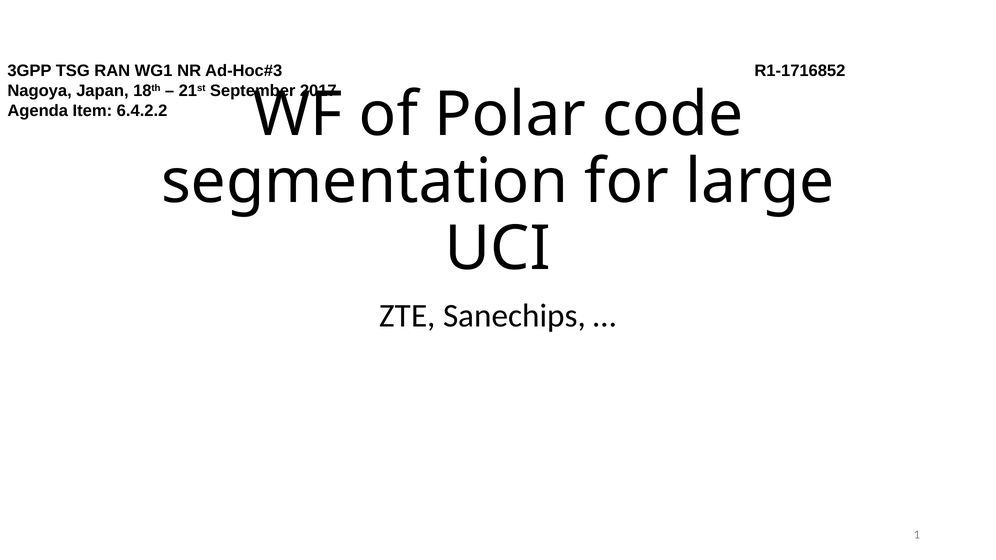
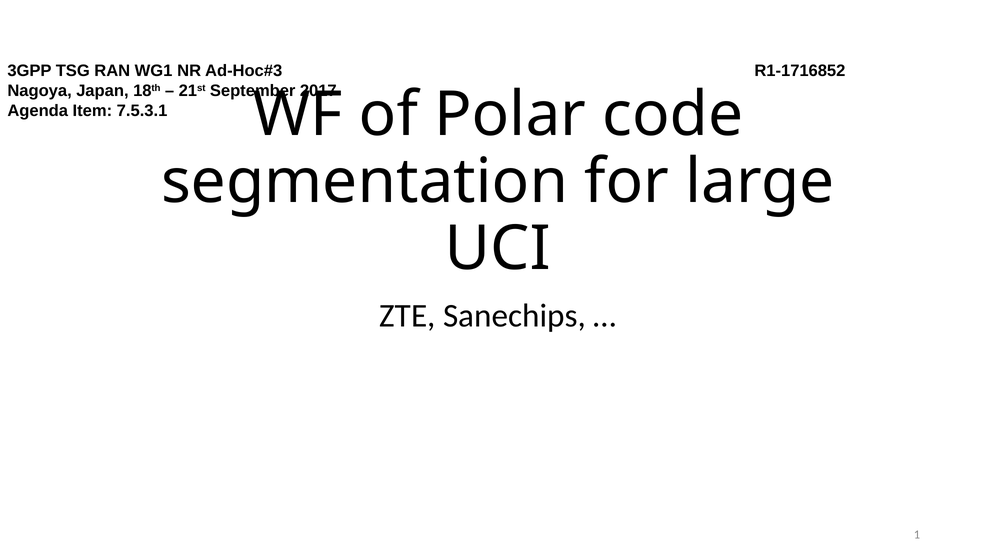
6.4.2.2: 6.4.2.2 -> 7.5.3.1 (142, 111)
